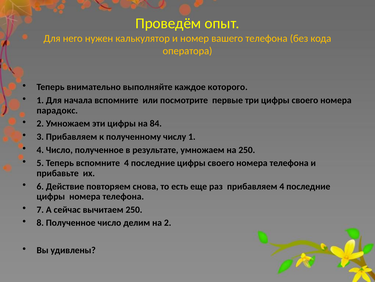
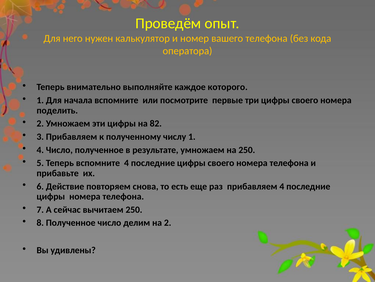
парадокс: парадокс -> поделить (57, 110)
84: 84 -> 82 (156, 123)
